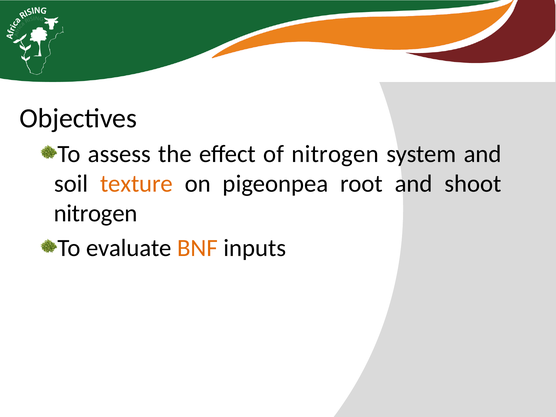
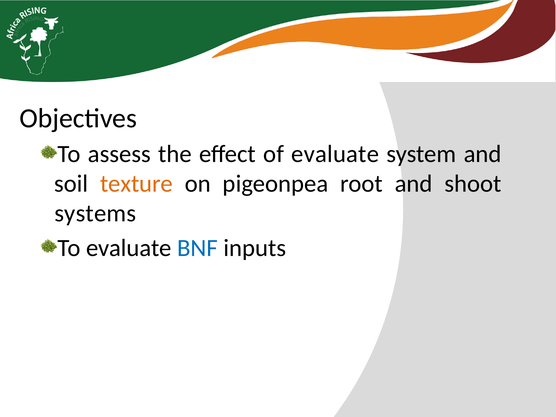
of nitrogen: nitrogen -> evaluate (335, 154)
nitrogen: nitrogen -> systems (95, 213)
BNF colour: orange -> blue (197, 248)
